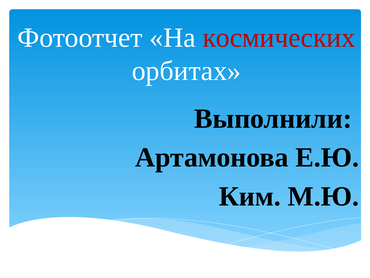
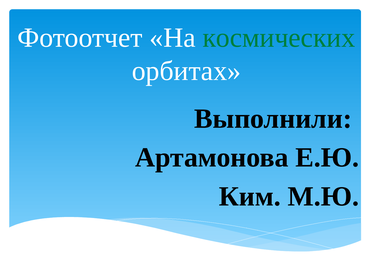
космических colour: red -> green (279, 38)
